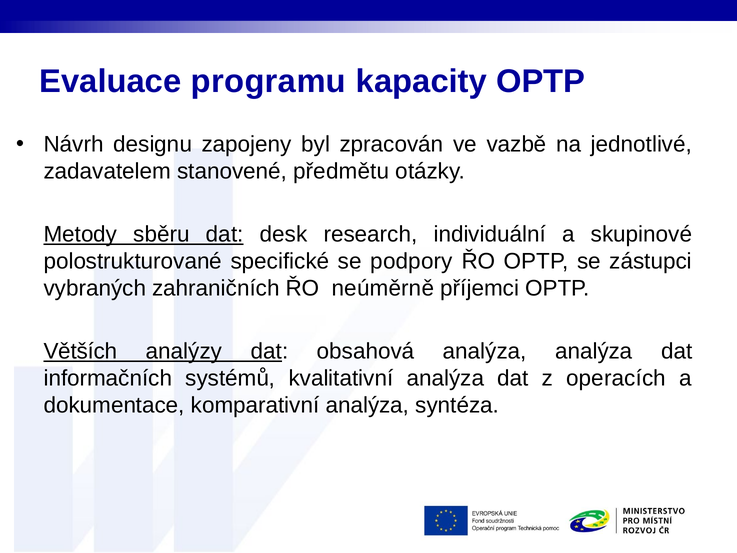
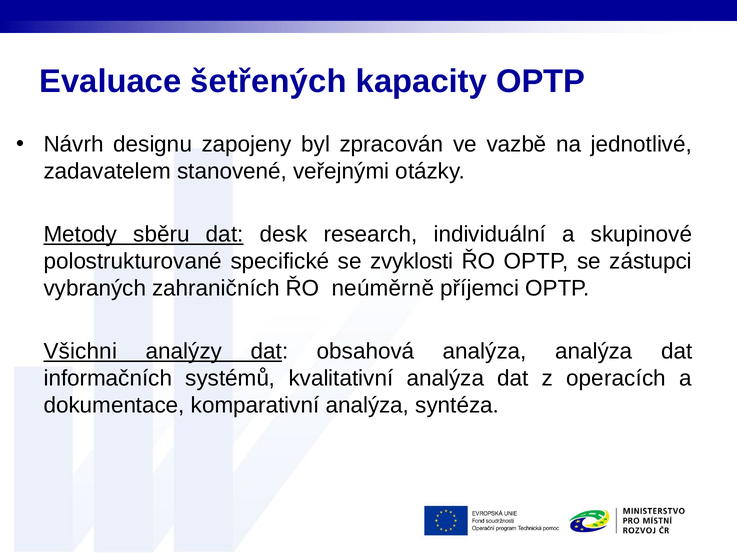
programu: programu -> šetřených (269, 81)
předmětu: předmětu -> veřejnými (341, 171)
podpory: podpory -> zvyklosti (412, 261)
Větších: Větších -> Všichni (80, 351)
